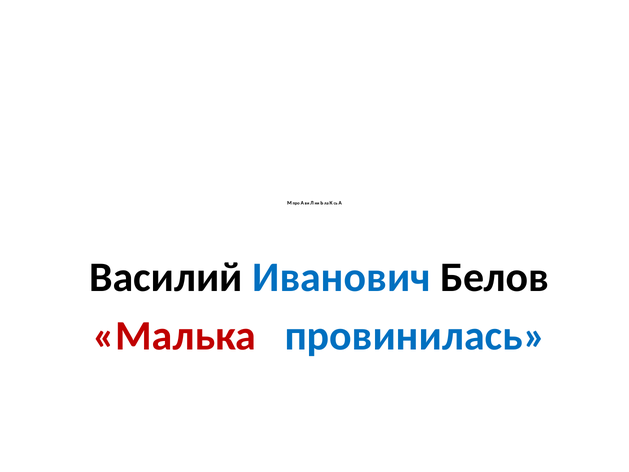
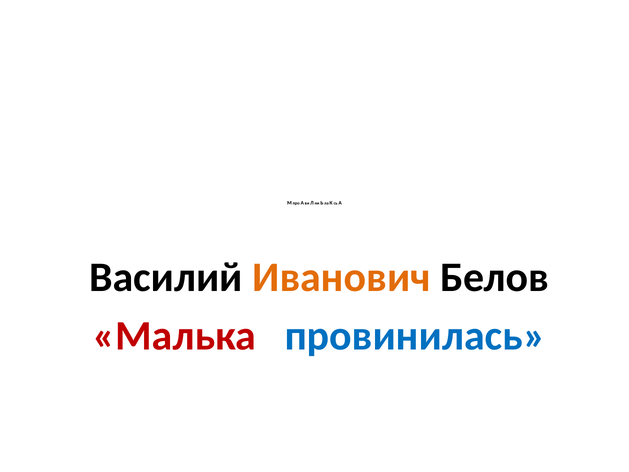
Иванович colour: blue -> orange (342, 277)
